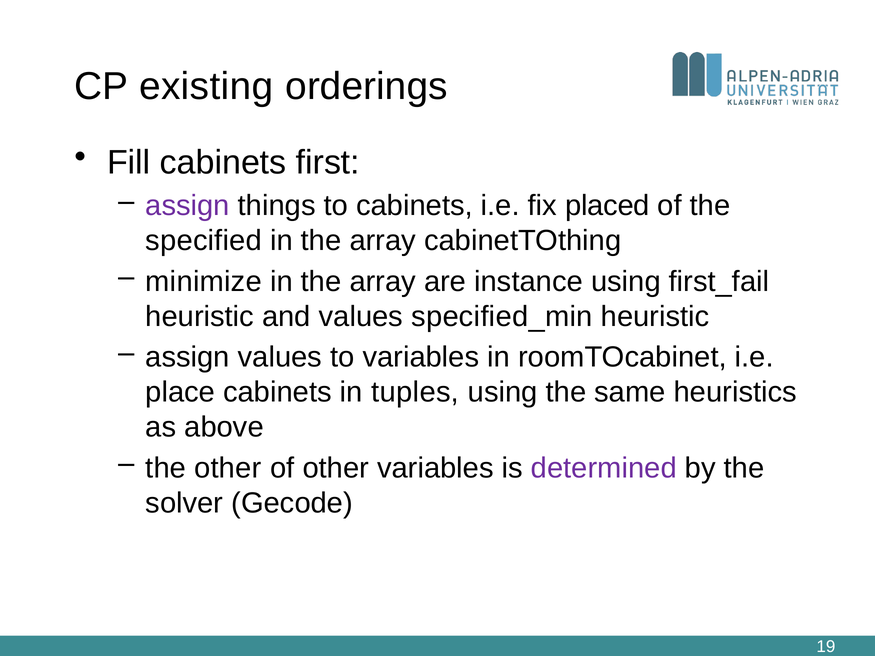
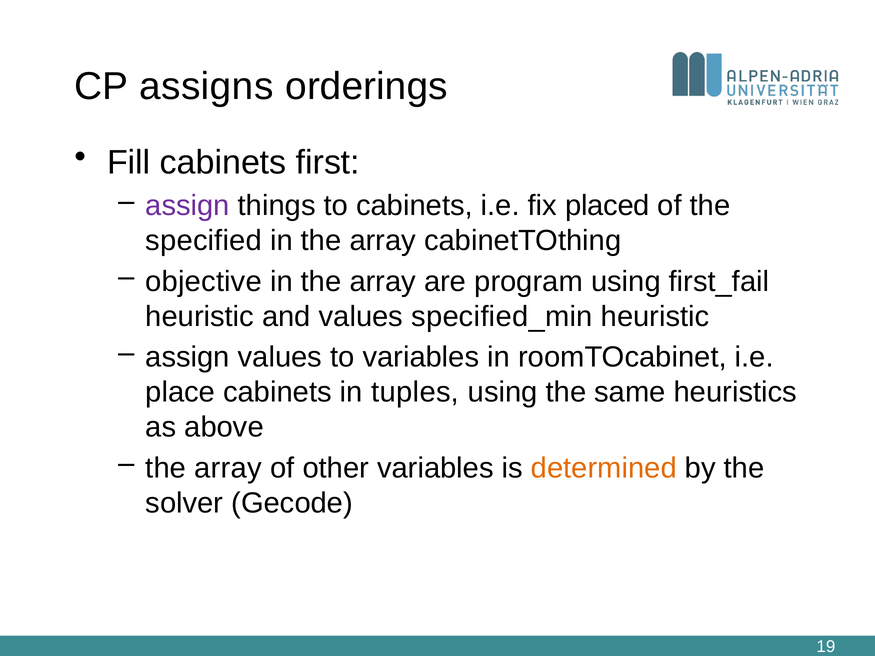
existing: existing -> assigns (206, 87)
minimize: minimize -> objective (204, 282)
instance: instance -> program (529, 282)
other: other -> array (228, 468)
determined colour: purple -> orange (604, 468)
